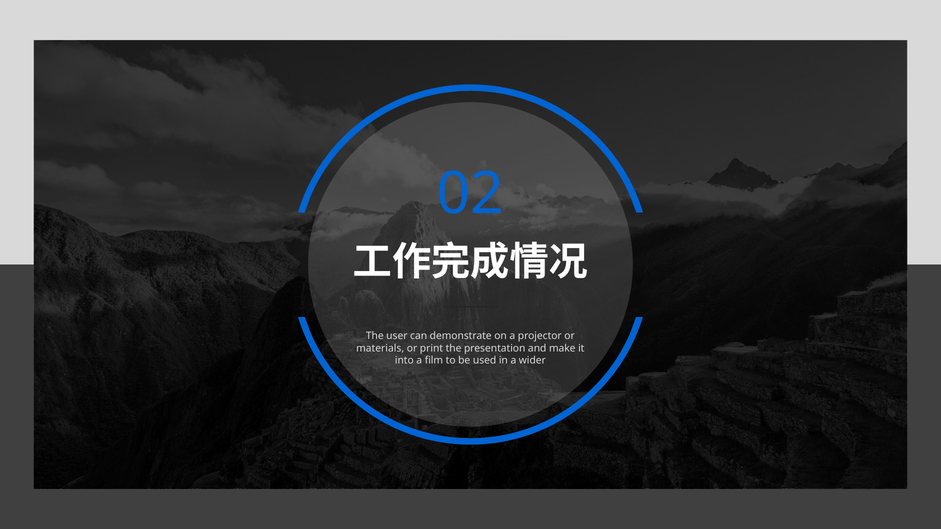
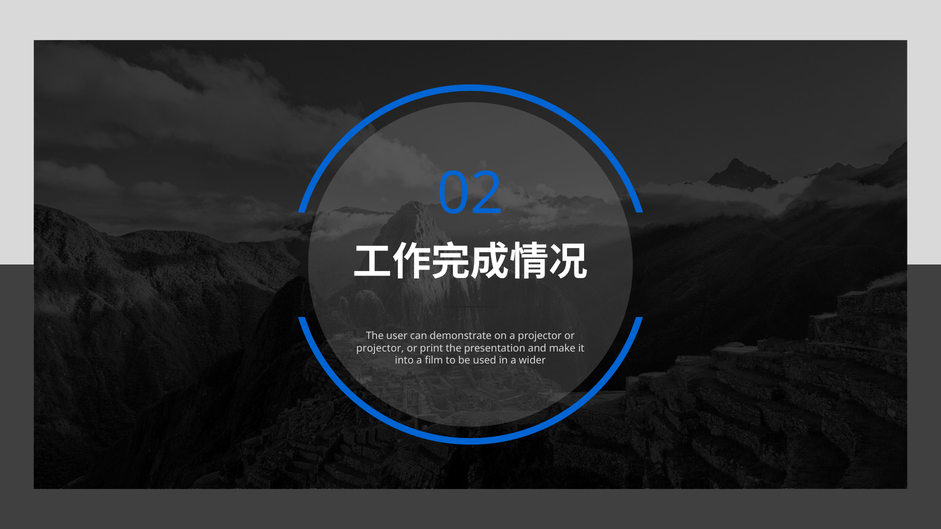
materials: materials -> projector (380, 348)
